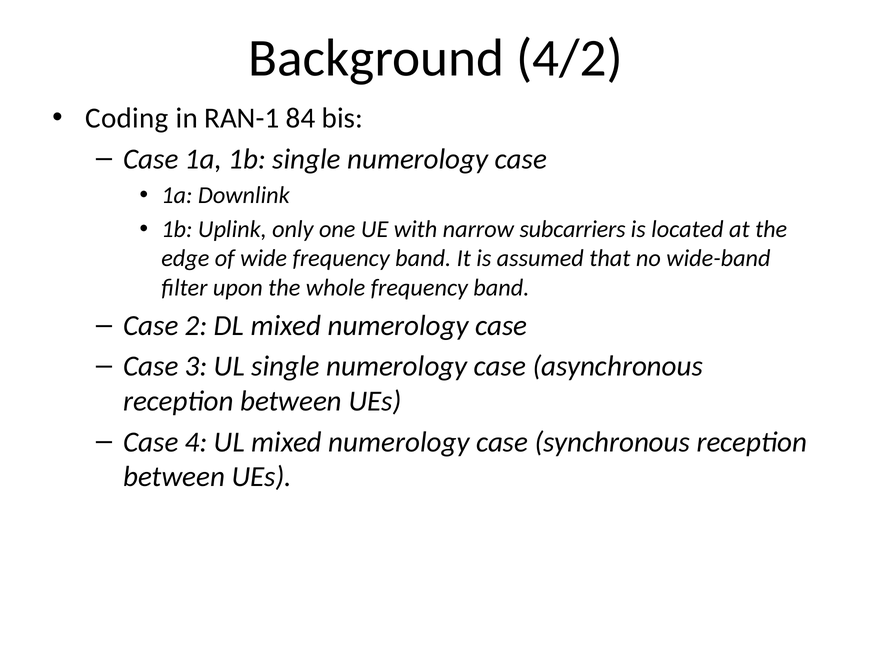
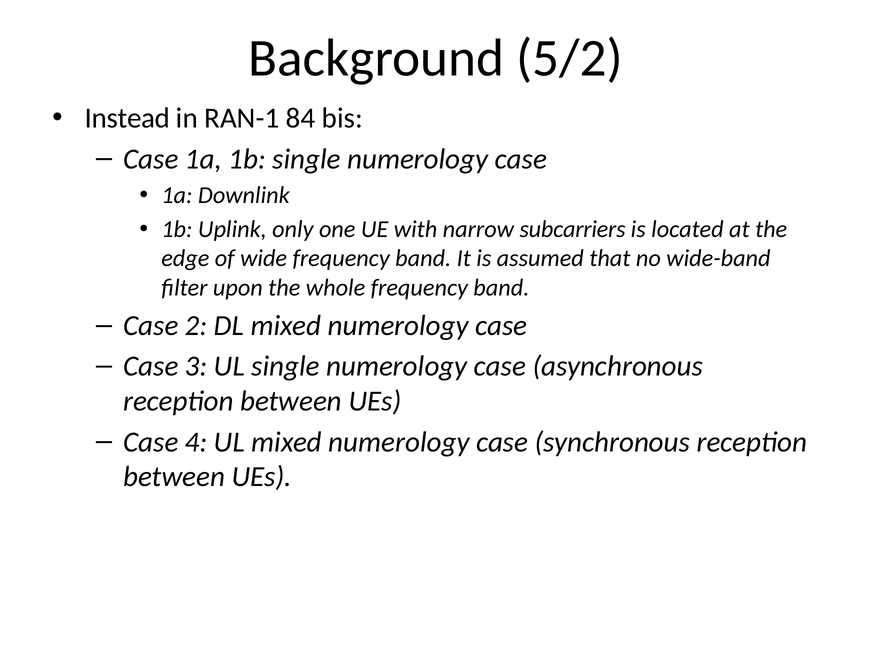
4/2: 4/2 -> 5/2 (570, 58)
Coding: Coding -> Instead (127, 118)
